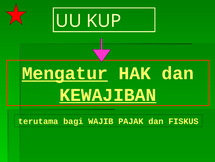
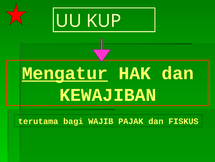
KEWAJIBAN underline: present -> none (108, 95)
